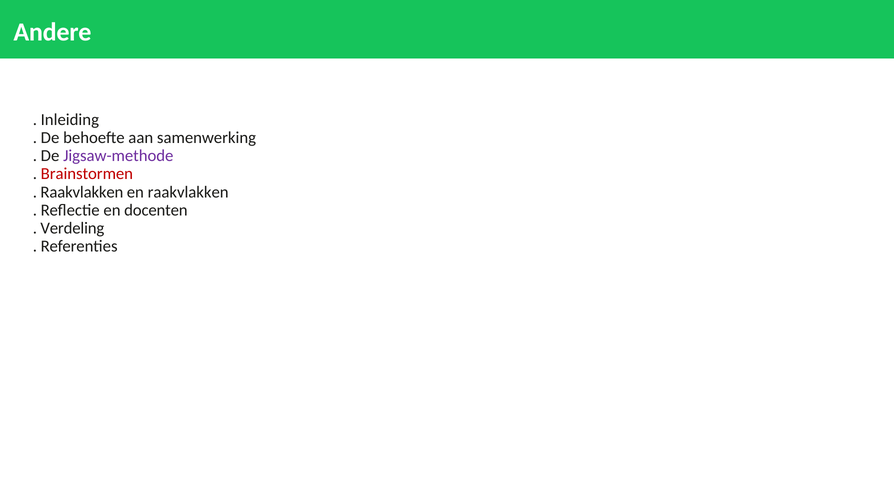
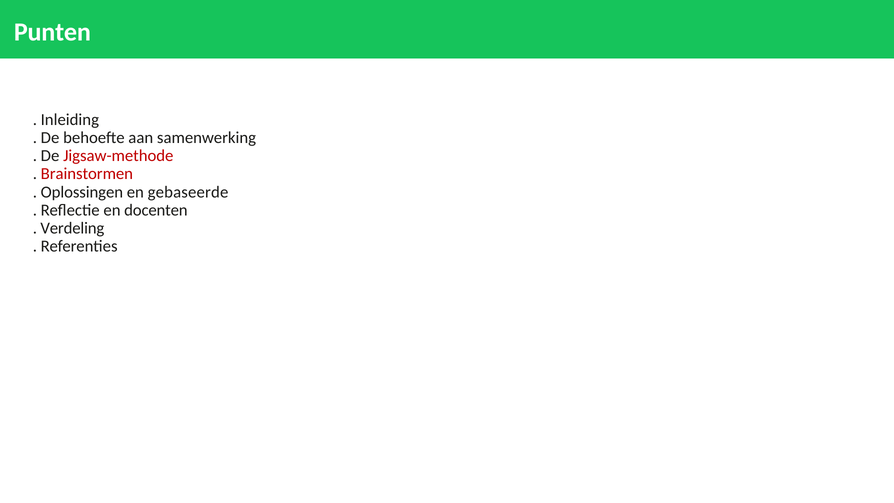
Andere: Andere -> Punten (52, 32)
Jigsaw-methode colour: purple -> red (118, 156)
Raakvlakken: Raakvlakken -> Oplossingen (82, 192)
en raakvlakken: raakvlakken -> gebaseerde (188, 192)
